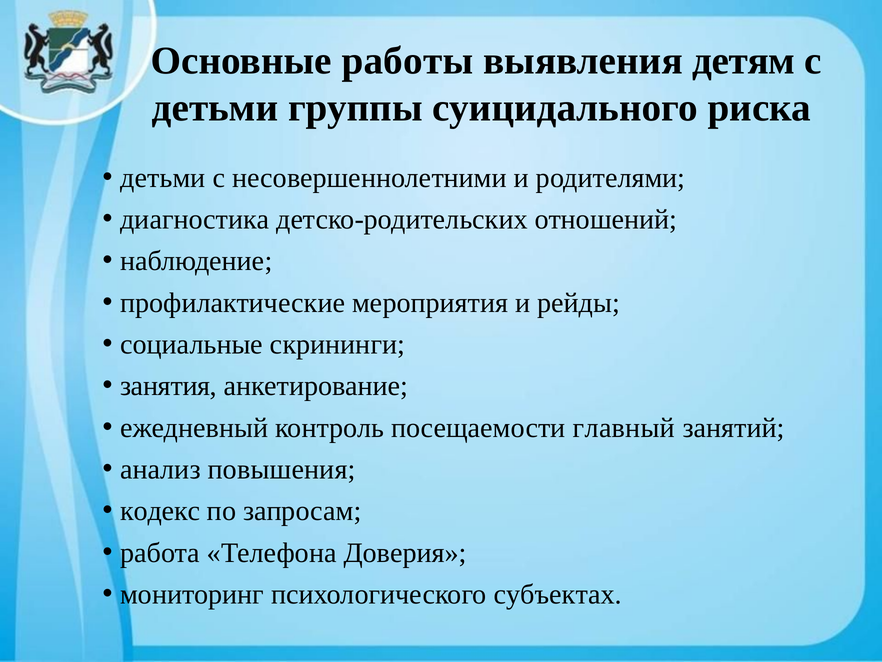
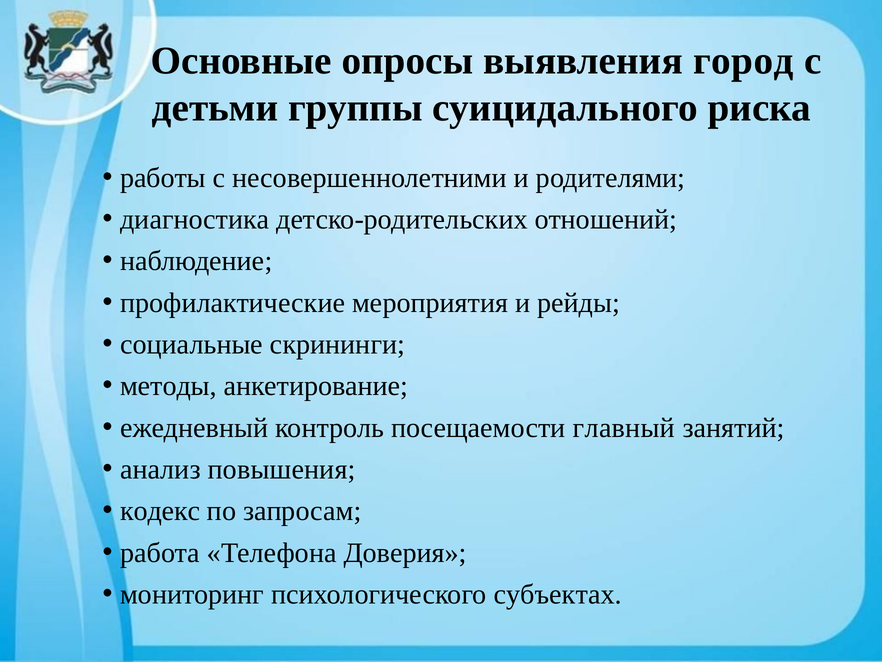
работы: работы -> опросы (407, 61)
детям: детям -> город (743, 61)
детьми: детьми -> работы (163, 178)
занятия: занятия -> методы (168, 386)
